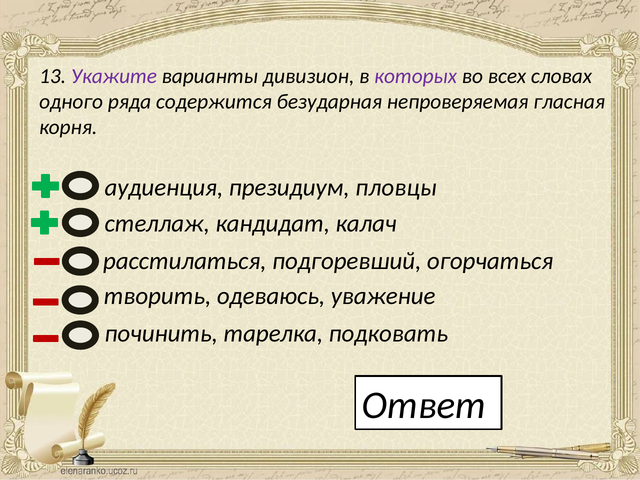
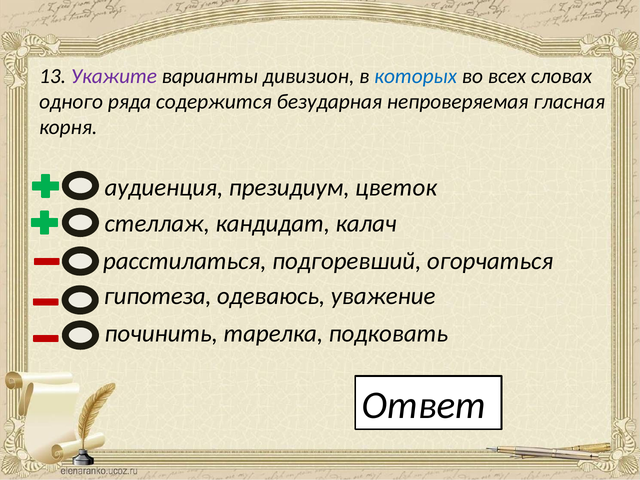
которых colour: purple -> blue (416, 76)
пловцы: пловцы -> цветок (396, 187)
творить: творить -> гипотеза (158, 296)
